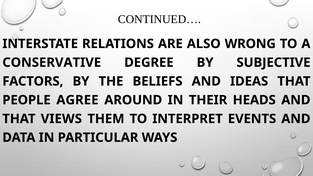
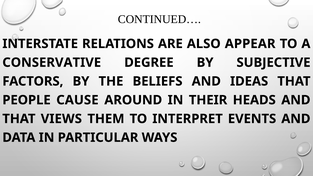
WRONG: WRONG -> APPEAR (250, 44)
AGREE: AGREE -> CAUSE (77, 100)
